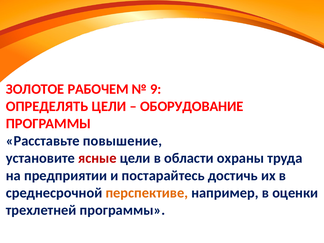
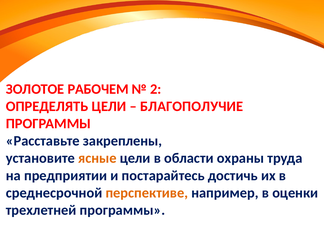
9: 9 -> 2 (156, 89)
ОБОРУДОВАНИЕ: ОБОРУДОВАНИЕ -> БЛАГОПОЛУЧИЕ (192, 106)
повышение: повышение -> закреплены (123, 141)
ясные colour: red -> orange (97, 158)
